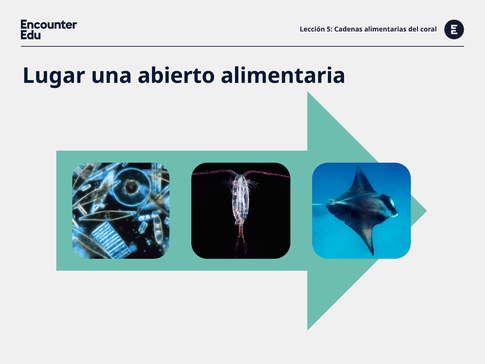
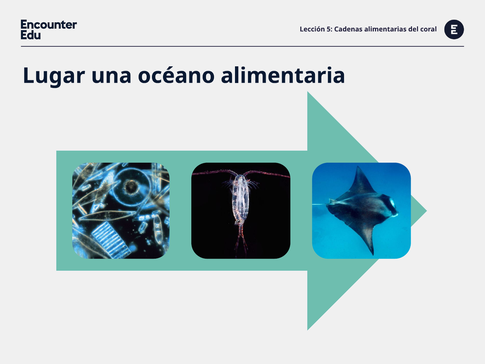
abierto: abierto -> océano (176, 76)
